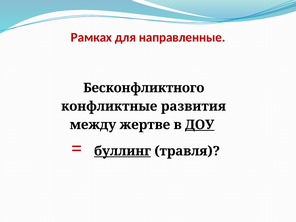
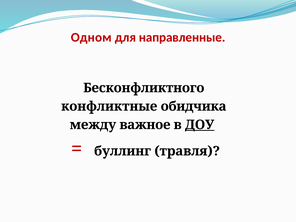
Рамках: Рамках -> Одном (91, 37)
развития: развития -> обидчика (194, 106)
жертве: жертве -> важное (145, 125)
буллинг underline: present -> none (122, 151)
